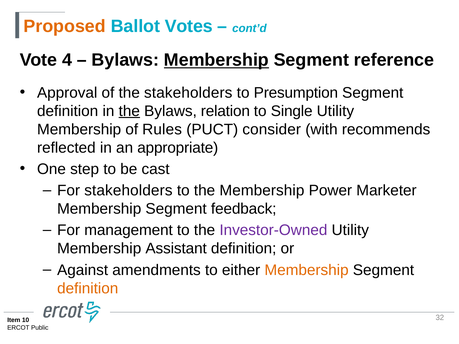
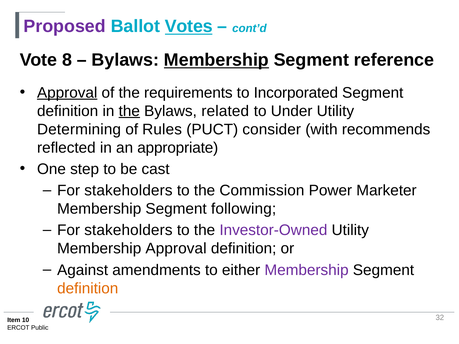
Proposed colour: orange -> purple (65, 26)
Votes underline: none -> present (189, 26)
4: 4 -> 8 (67, 60)
Approval underline: none -> present (67, 93)
the stakeholders: stakeholders -> requirements (188, 93)
Presumption: Presumption -> Incorporated (296, 93)
relation: relation -> related (225, 111)
Single: Single -> Under (292, 111)
Membership: Membership -> Determining (79, 129)
the Membership: Membership -> Commission (262, 191)
feedback: feedback -> following (244, 209)
management: management -> stakeholders (128, 230)
Membership Assistant: Assistant -> Approval (176, 249)
Membership colour: orange -> purple (307, 270)
